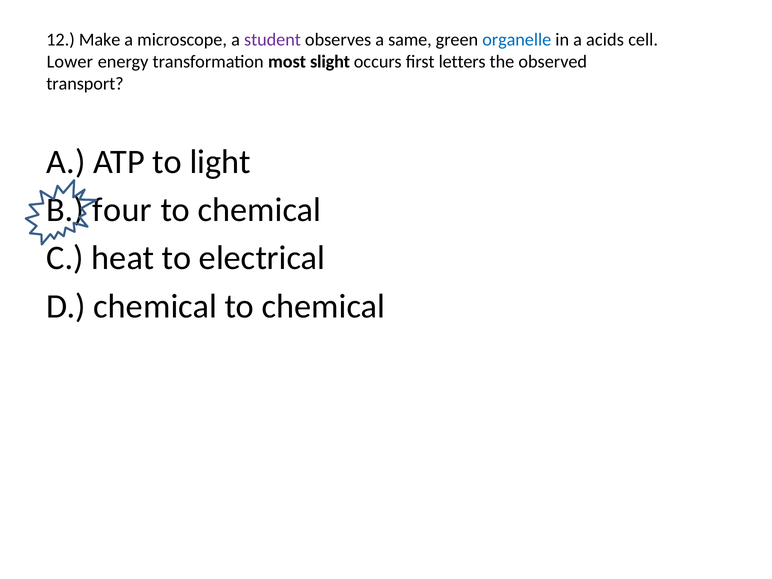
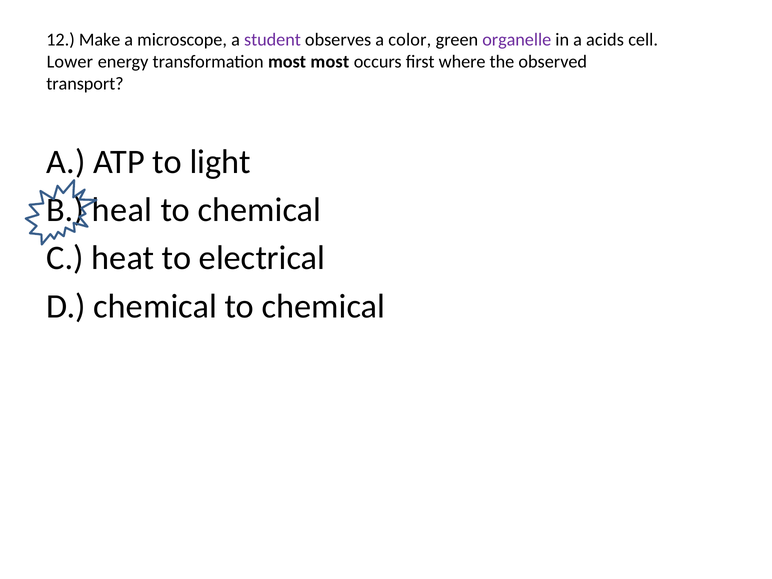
same: same -> color (410, 40)
organelle colour: blue -> purple (517, 40)
most slight: slight -> most (330, 62)
letters: letters -> where (462, 62)
four: four -> heal (122, 210)
